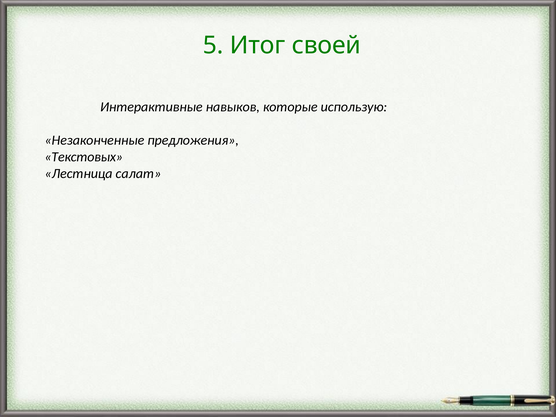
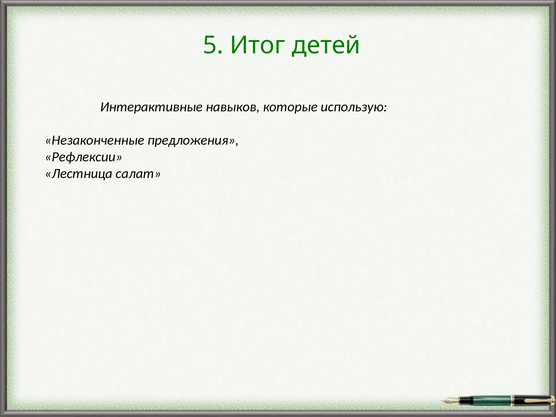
своей: своей -> детей (326, 45)
Текстовых: Текстовых -> Рефлексии (84, 157)
